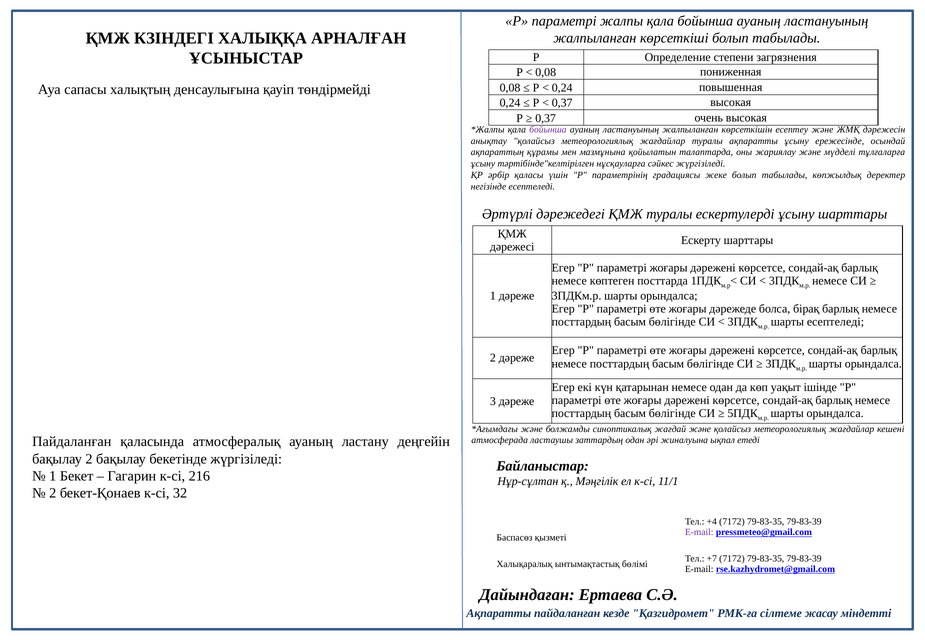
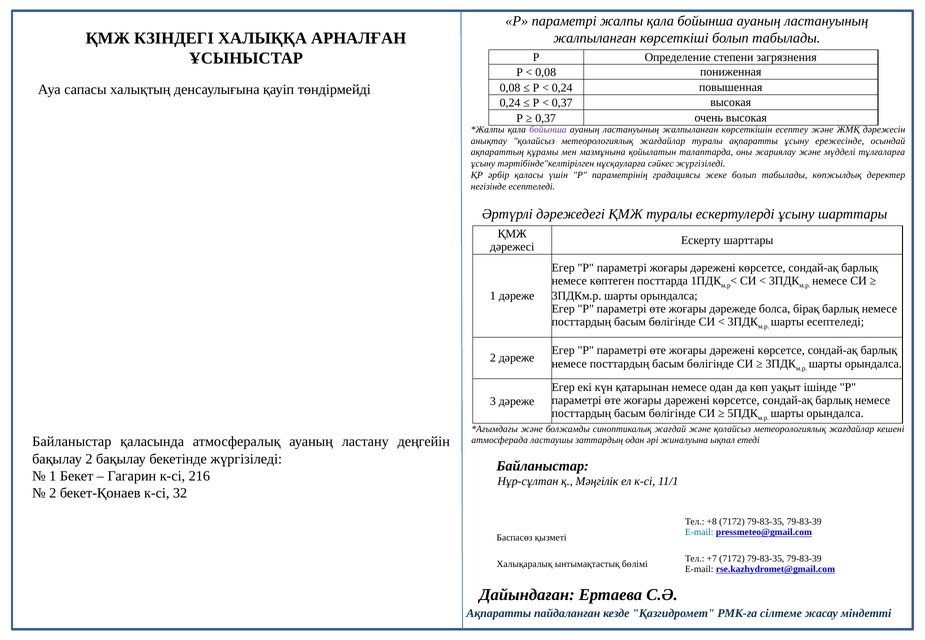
Пайдаланған: Пайдаланған -> Байланыстар (72, 442)
+4: +4 -> +8 (712, 522)
E-mail colour: purple -> blue (699, 533)
